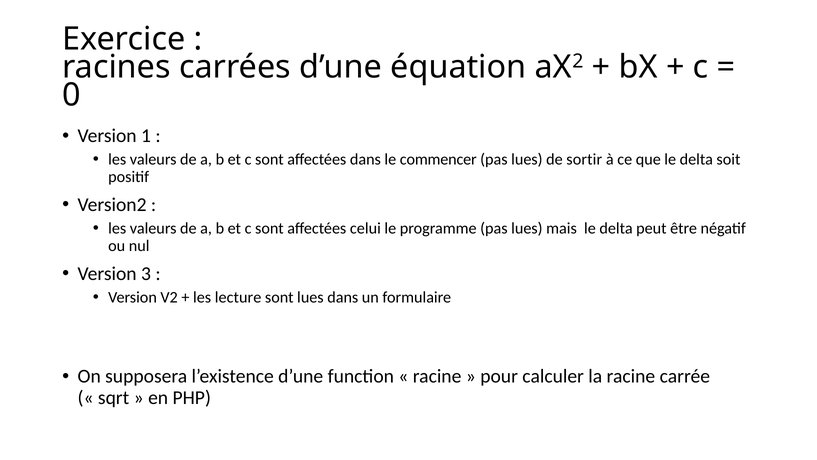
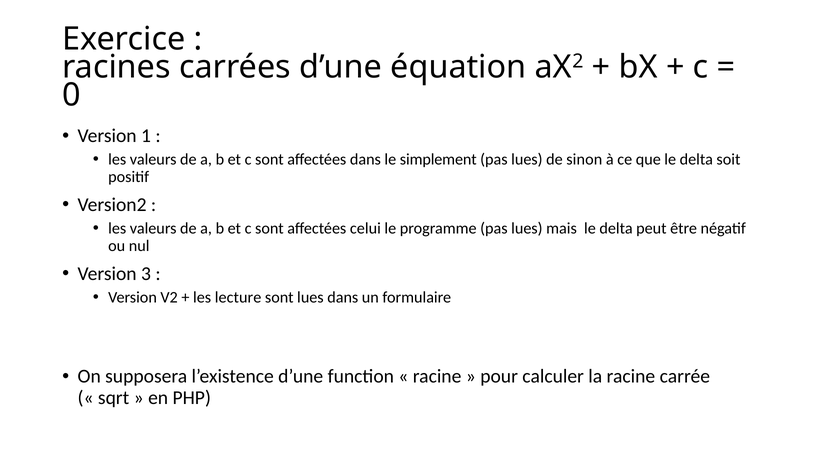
commencer: commencer -> simplement (438, 159)
sortir: sortir -> sinon (584, 159)
